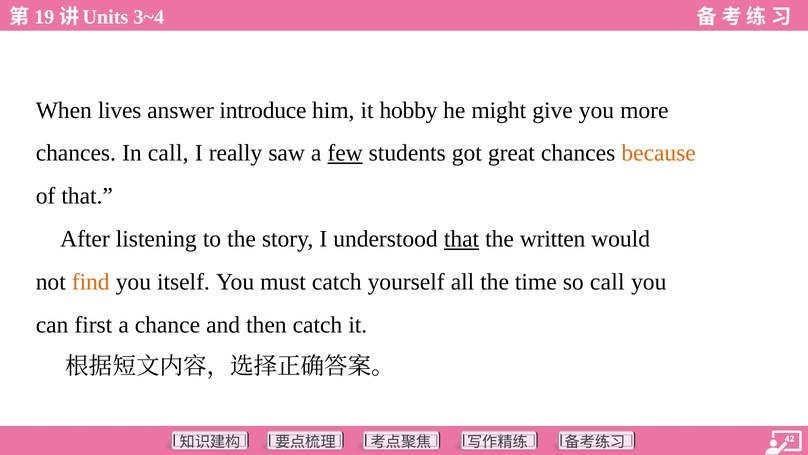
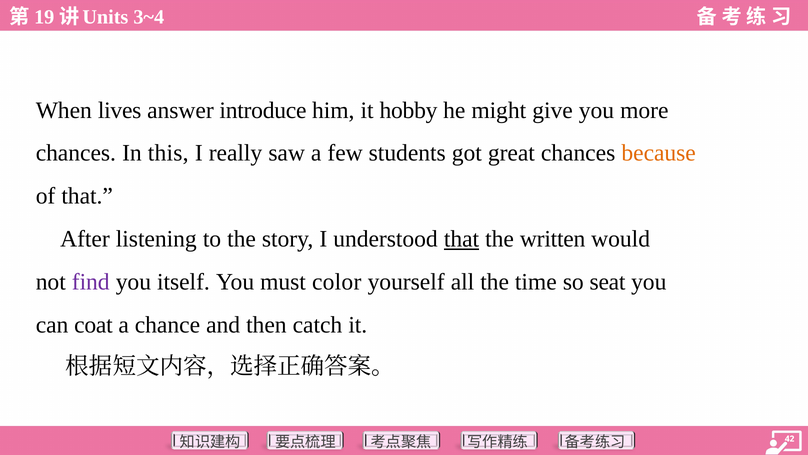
In call: call -> this (168, 153)
few underline: present -> none (345, 153)
find colour: orange -> purple (91, 282)
must catch: catch -> color (337, 282)
so call: call -> seat (608, 282)
first: first -> coat (93, 325)
